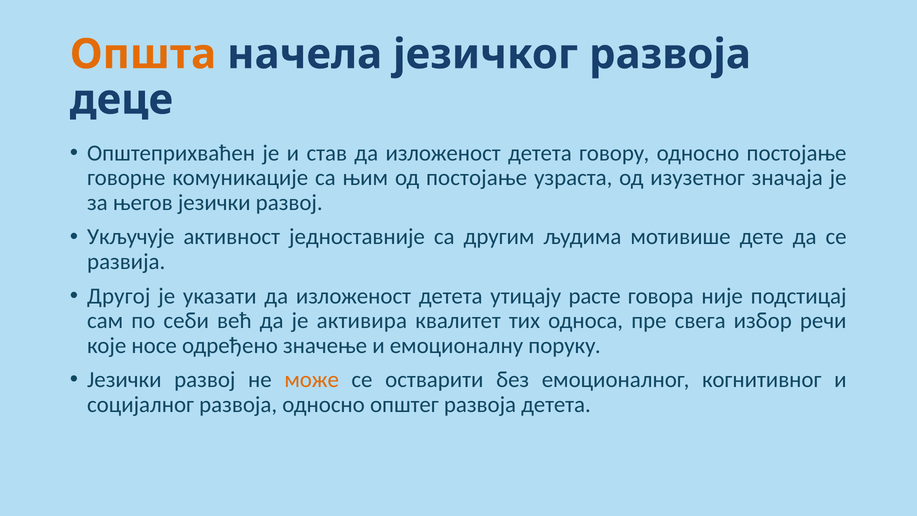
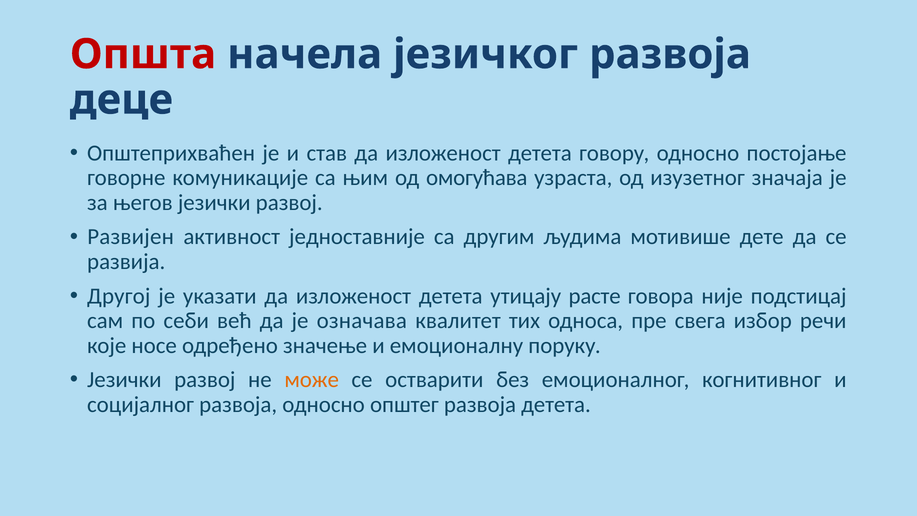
Општа colour: orange -> red (143, 54)
од постојање: постојање -> омогућава (477, 178)
Укључује: Укључује -> Развијен (131, 237)
активира: активира -> означава (362, 321)
